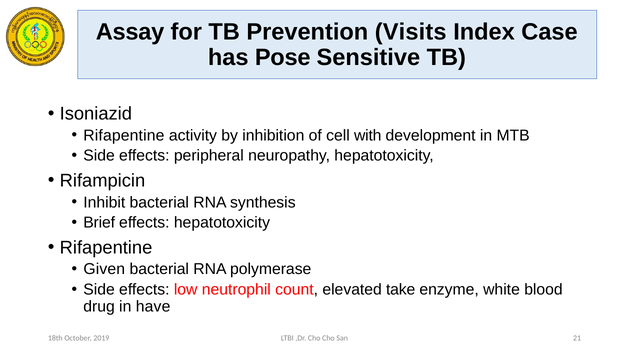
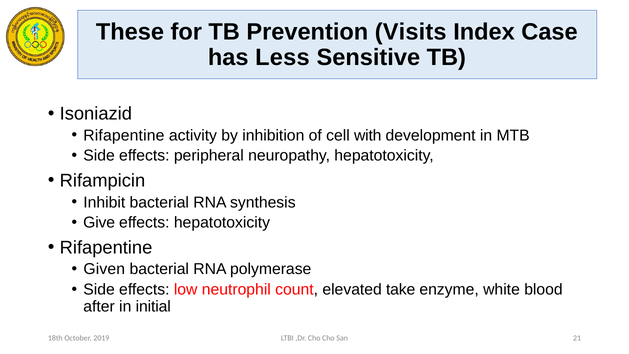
Assay: Assay -> These (130, 32)
Pose: Pose -> Less (282, 57)
Brief: Brief -> Give (99, 222)
drug: drug -> after (99, 306)
have: have -> initial (153, 306)
